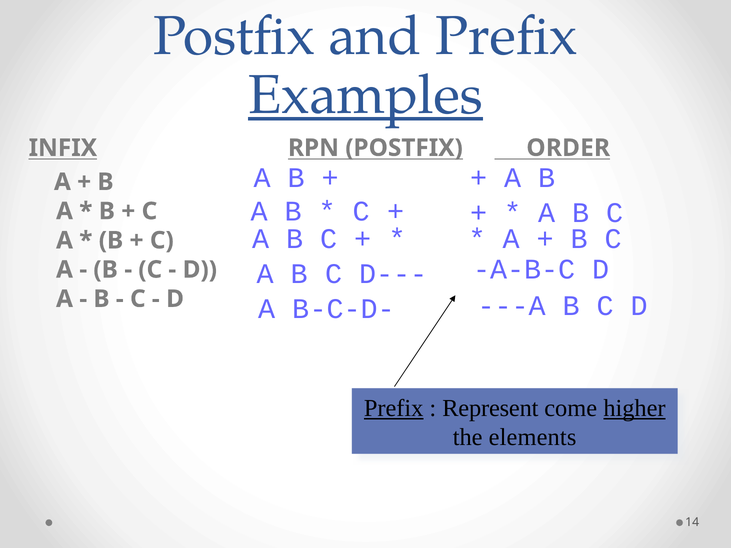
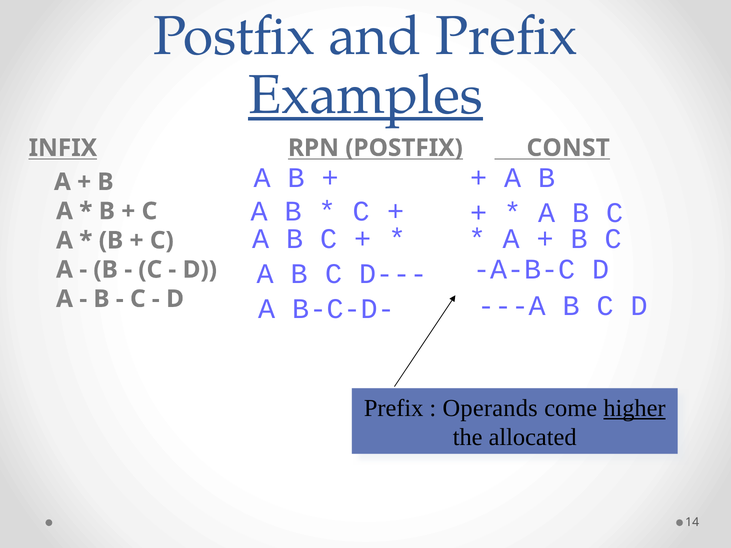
ORDER: ORDER -> CONST (568, 148)
Prefix underline: present -> none (394, 408)
Represent: Represent -> Operands (490, 408)
elements: elements -> allocated (533, 437)
